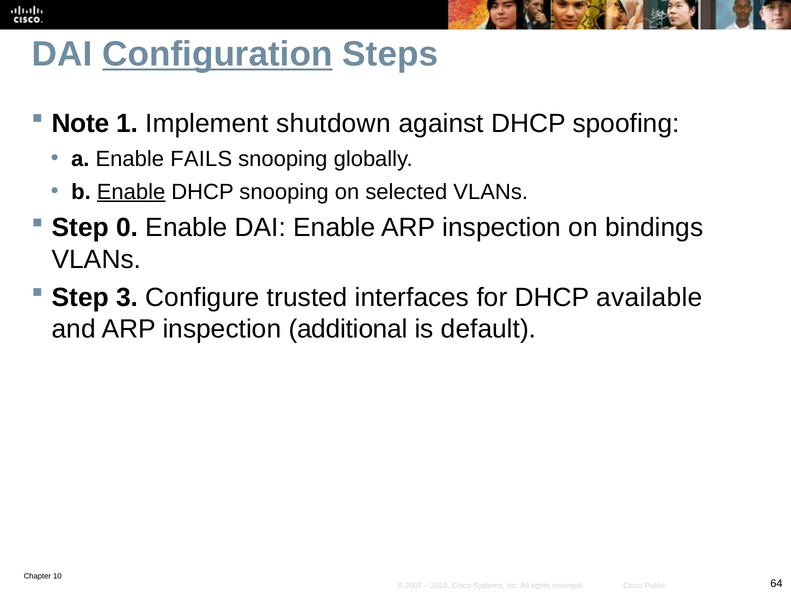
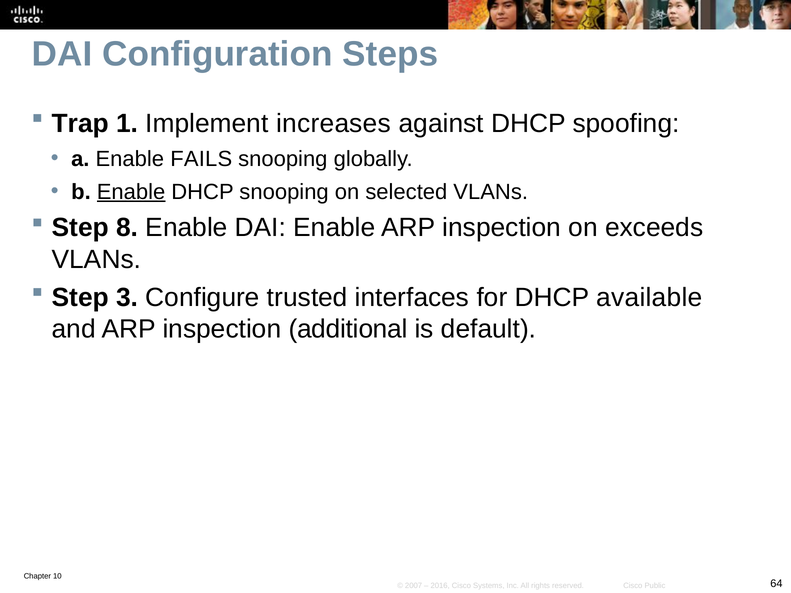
Configuration underline: present -> none (217, 54)
Note: Note -> Trap (80, 124)
shutdown: shutdown -> increases (334, 124)
0: 0 -> 8 (127, 228)
bindings: bindings -> exceeds (654, 228)
